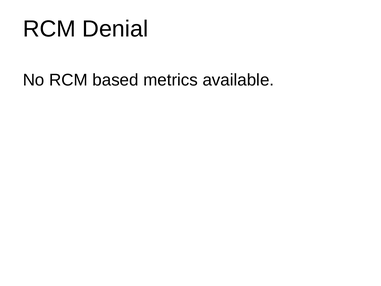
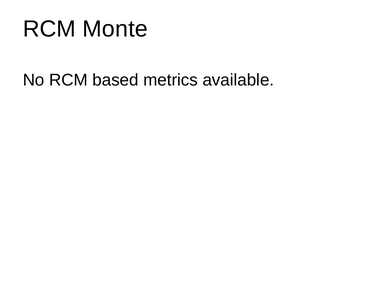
Denial: Denial -> Monte (115, 29)
